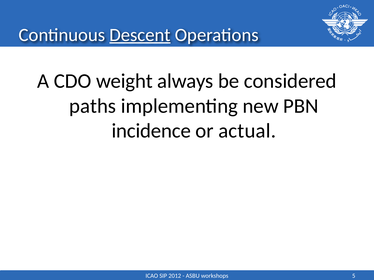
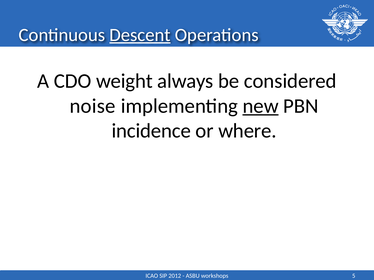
paths: paths -> noise (93, 106)
new underline: none -> present (261, 106)
actual: actual -> where (247, 131)
